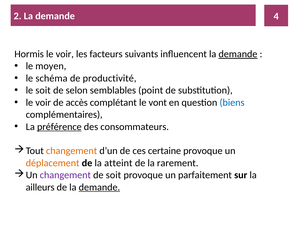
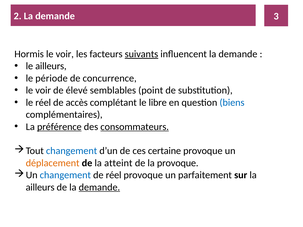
4: 4 -> 3 (276, 16)
suivants underline: none -> present (141, 54)
demande underline: present -> none (238, 54)
le moyen: moyen -> ailleurs (51, 66)
schéma: schéma -> période (52, 78)
productivité: productivité -> concurrence (110, 78)
soit: soit -> voir (43, 90)
selon: selon -> élevé (77, 90)
voir: voir -> réel (43, 103)
vont: vont -> libre (158, 103)
consommateurs underline: none -> present (135, 127)
changement colour: orange -> blue (72, 151)
la rarement: rarement -> provoque (178, 163)
changement colour: purple -> blue (65, 175)
de soit: soit -> réel (114, 175)
